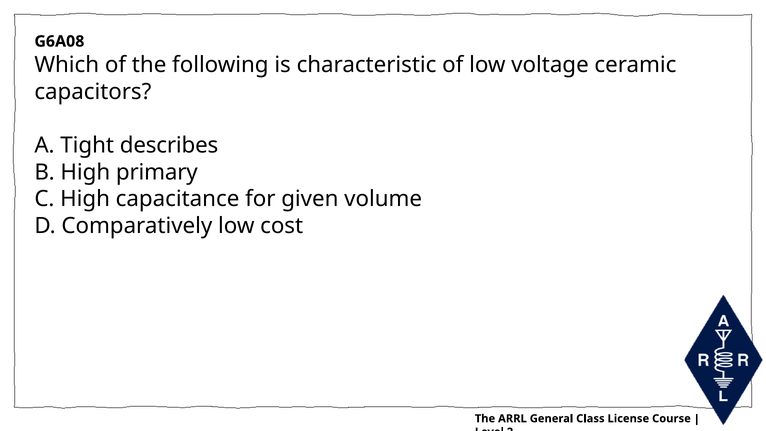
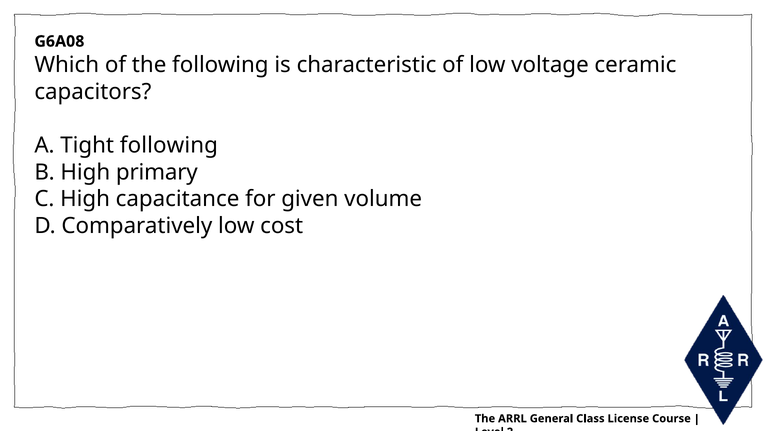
Tight describes: describes -> following (169, 145)
